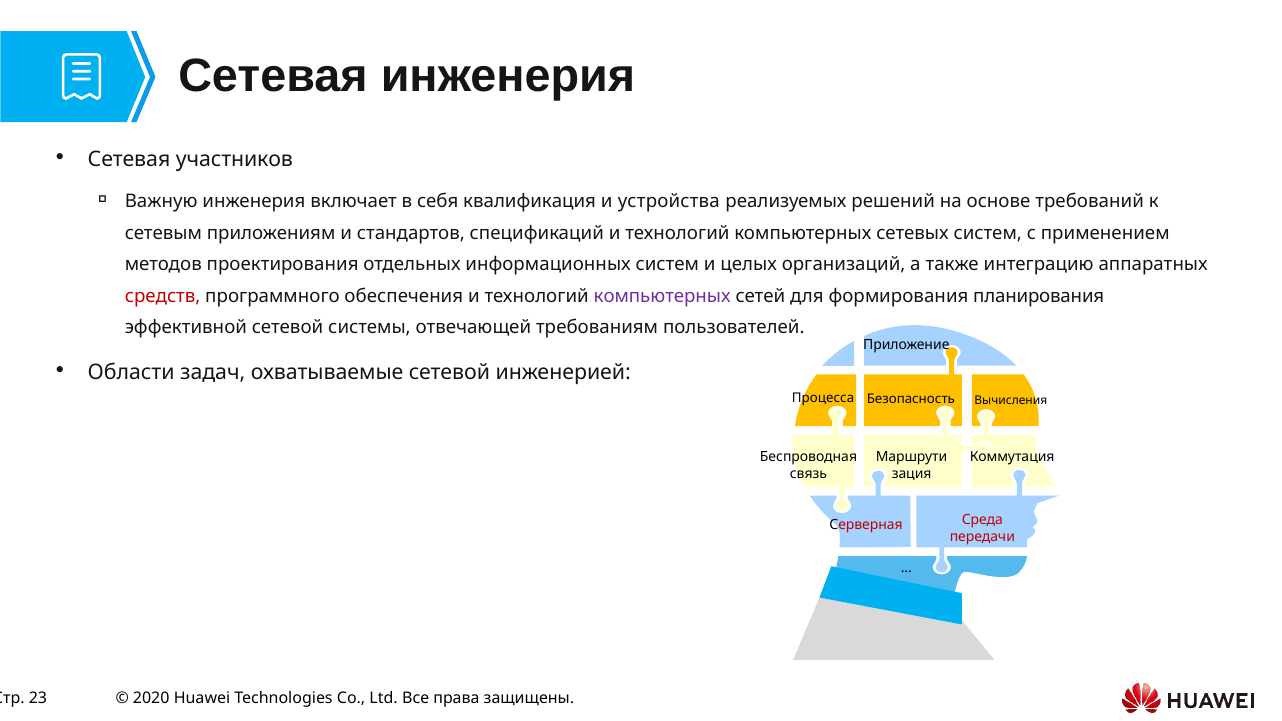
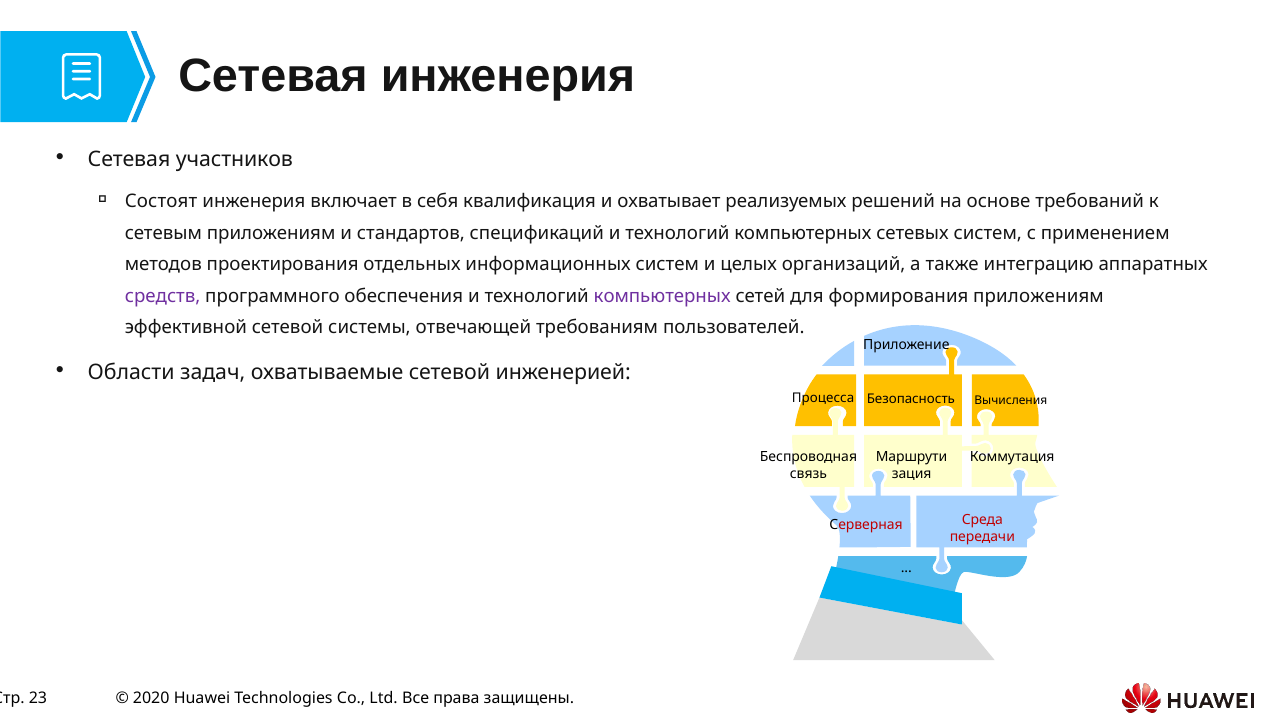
Важную: Важную -> Состоят (161, 202)
устройства: устройства -> охватывает (669, 202)
средств colour: red -> purple (163, 296)
формирования планирования: планирования -> приложениям (1039, 296)
